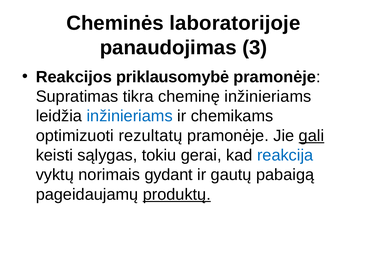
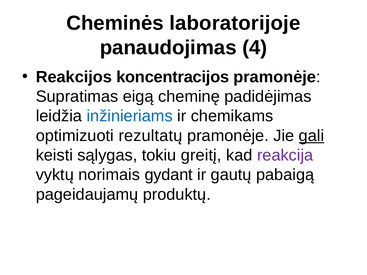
3: 3 -> 4 (255, 48)
priklausomybė: priklausomybė -> koncentracijos (173, 77)
tikra: tikra -> eigą (138, 97)
cheminę inžinieriams: inžinieriams -> padidėjimas (268, 97)
gerai: gerai -> greitį (201, 155)
reakcija colour: blue -> purple (285, 155)
produktų underline: present -> none (177, 195)
